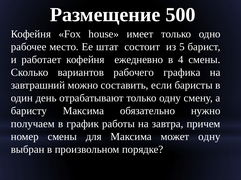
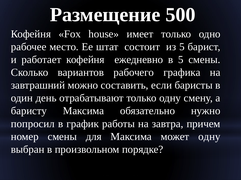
в 4: 4 -> 5 (181, 60)
получаем: получаем -> попросил (33, 124)
